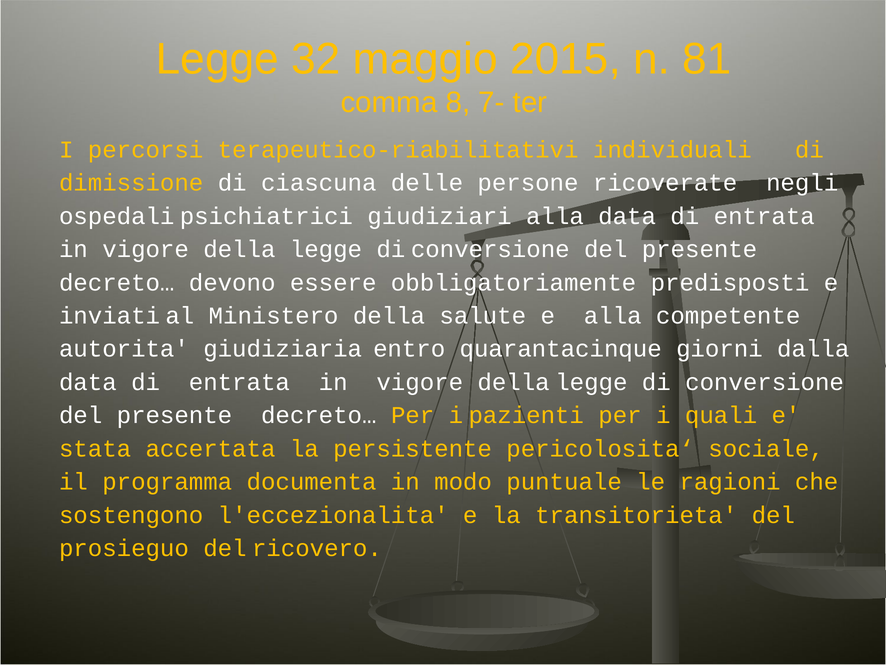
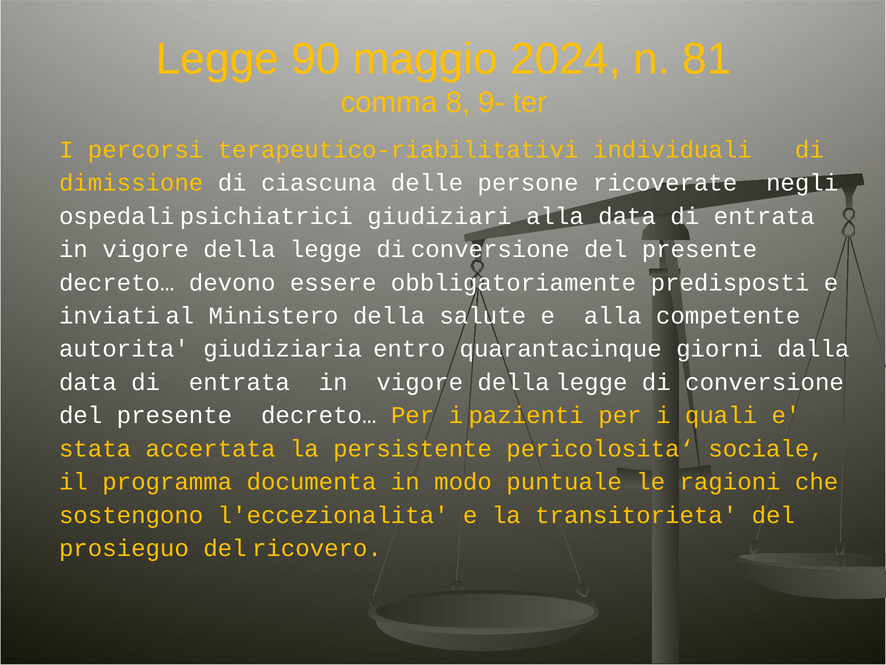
32: 32 -> 90 (316, 59)
2015: 2015 -> 2024 (565, 59)
7-: 7- -> 9- (492, 102)
